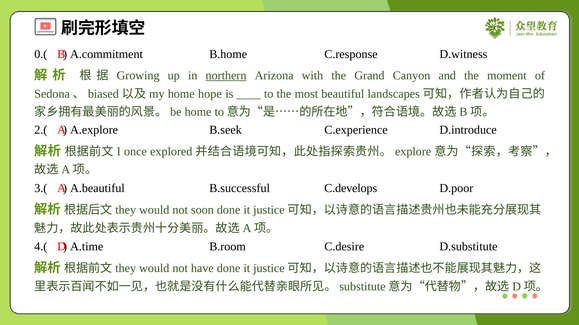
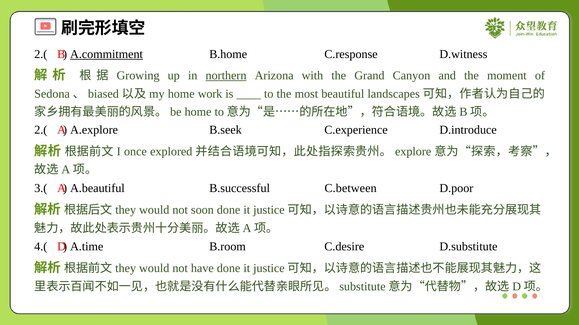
0.(: 0.( -> 2.( (41, 54)
A.commitment underline: none -> present (107, 54)
hope: hope -> work (210, 94)
C.develops: C.develops -> C.between (351, 188)
